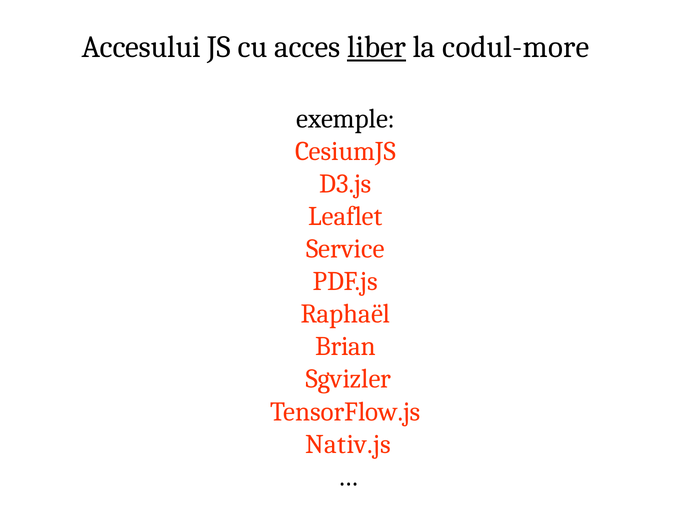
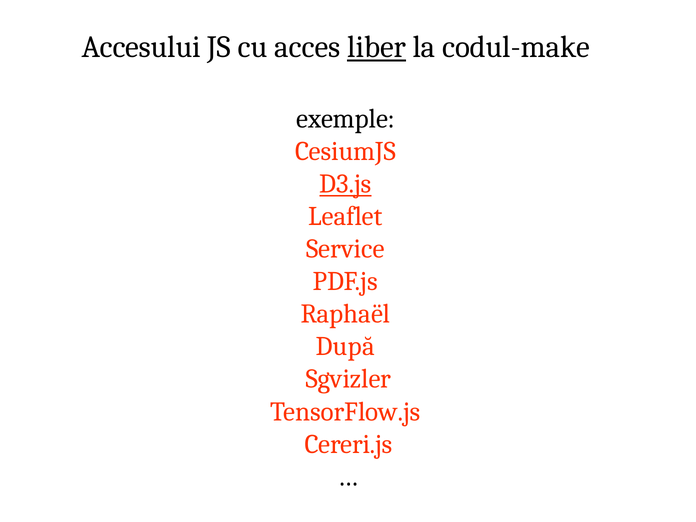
codul-more: codul-more -> codul-make (516, 47)
D3.js underline: none -> present (345, 184)
Brian: Brian -> După (345, 347)
Nativ.js: Nativ.js -> Cereri.js (348, 444)
